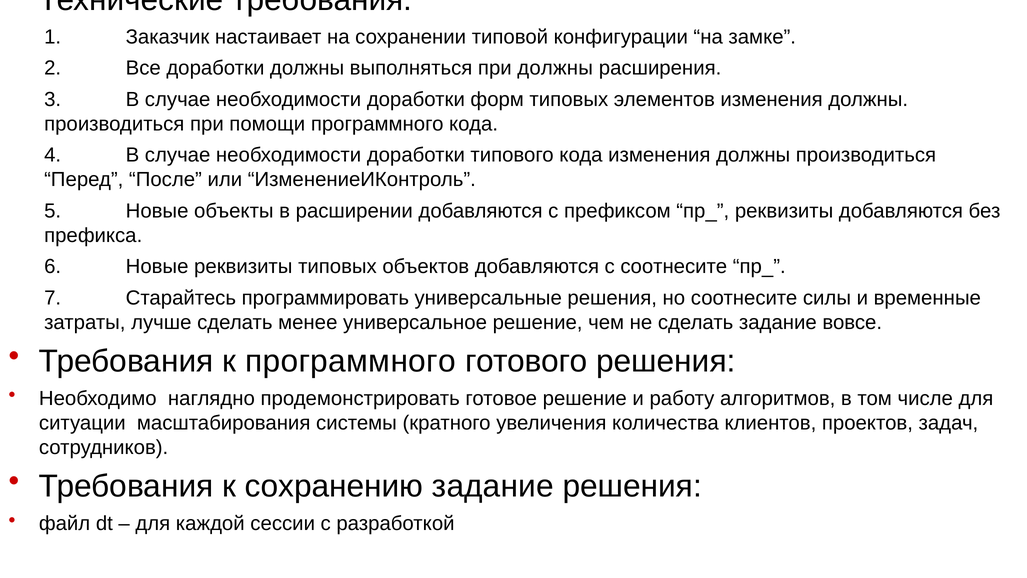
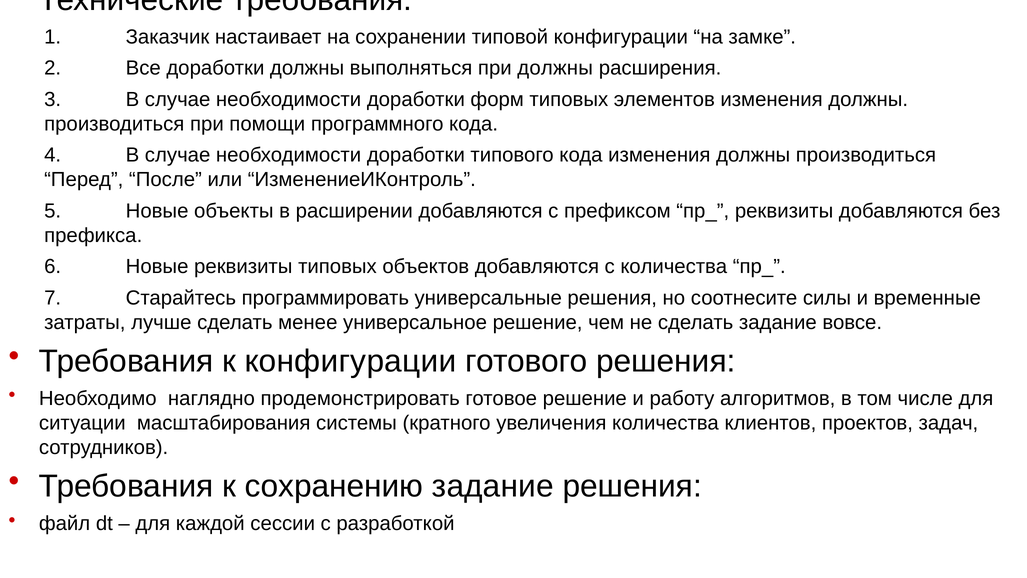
с соотнесите: соотнесите -> количества (674, 267)
к программного: программного -> конфигурации (351, 361)
